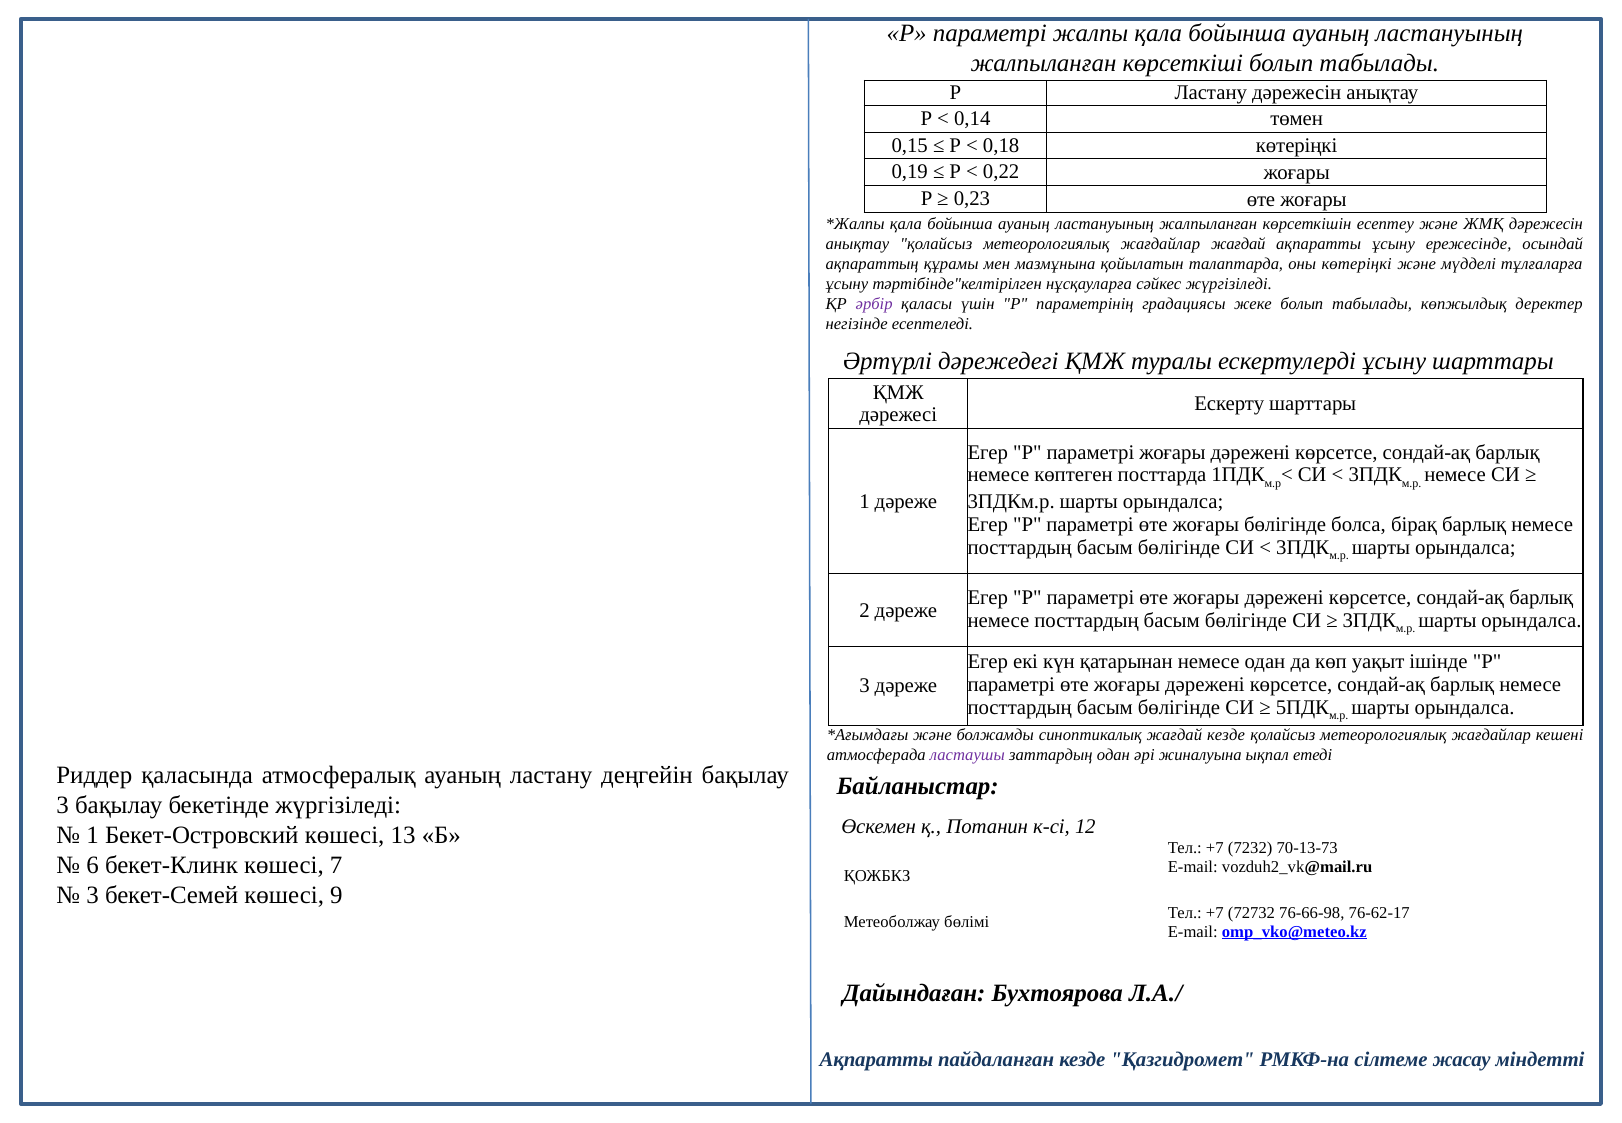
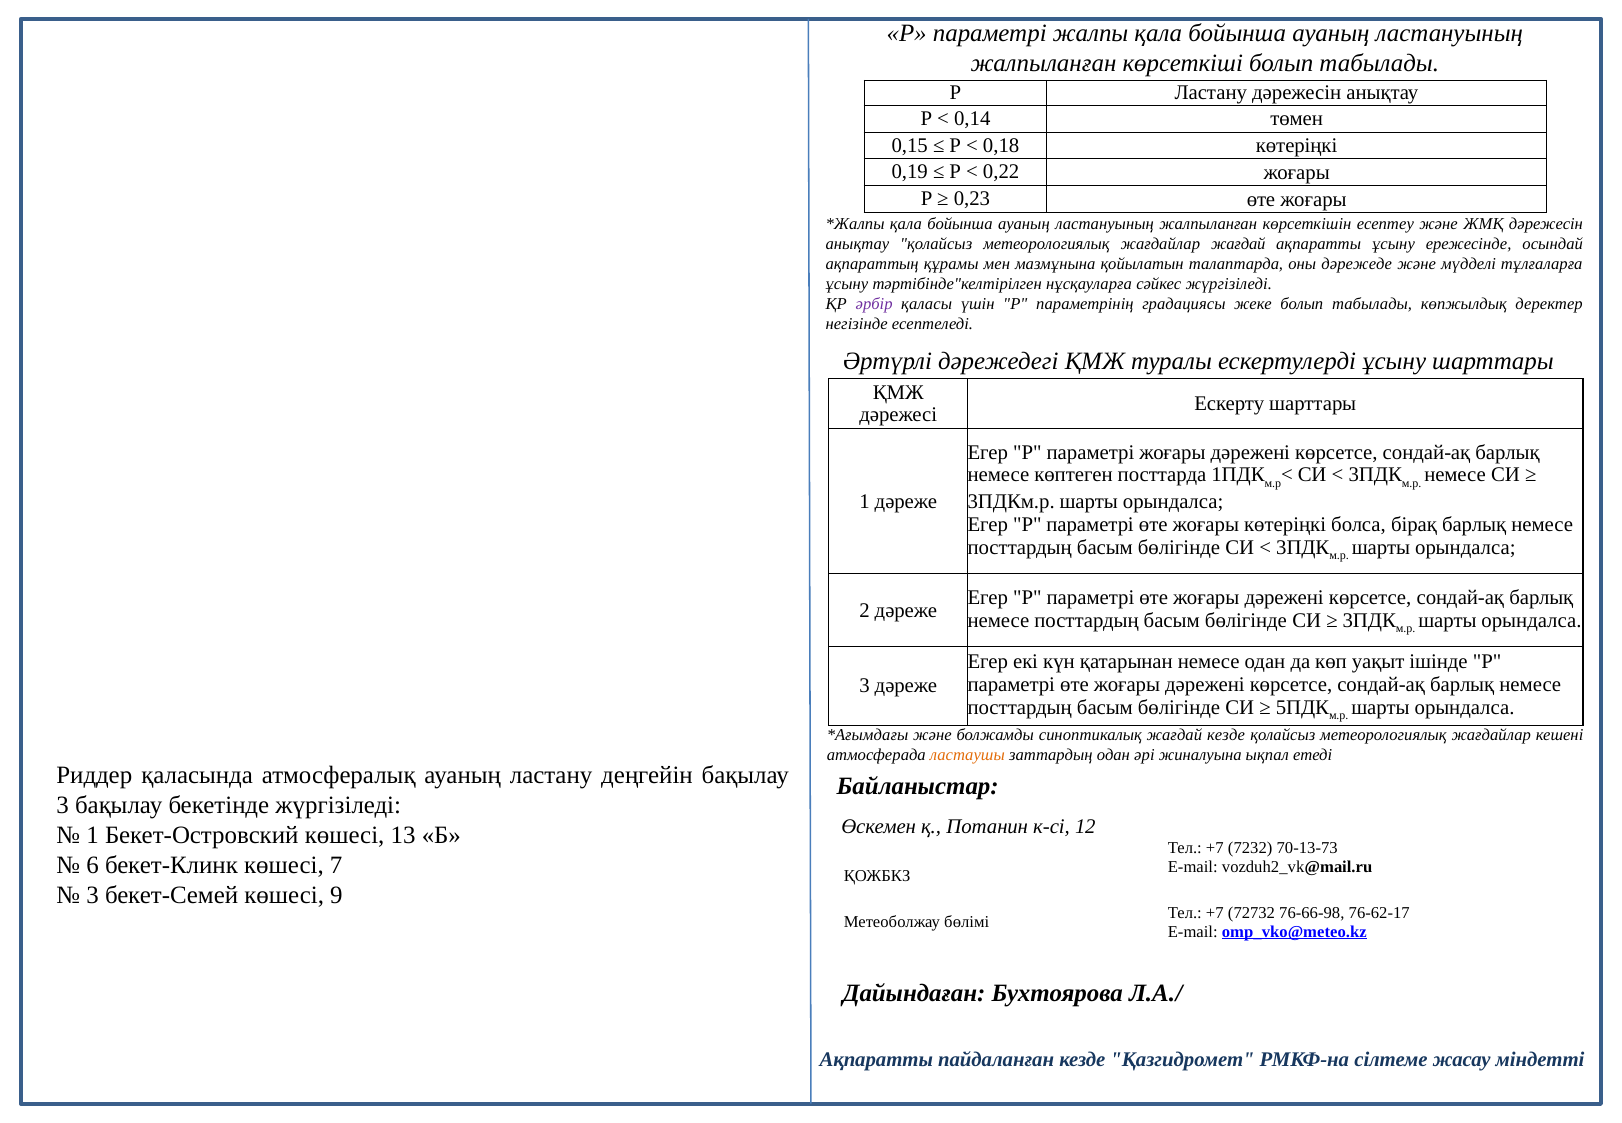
оны көтеріңкі: көтеріңкі -> дәрежеде (1357, 264)
жоғары бөлігінде: бөлігінде -> көтеріңкі (1285, 524)
ластаушы colour: purple -> orange (967, 755)
